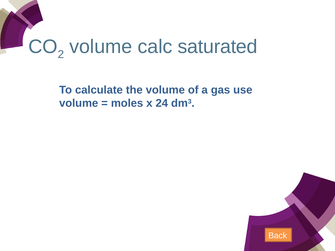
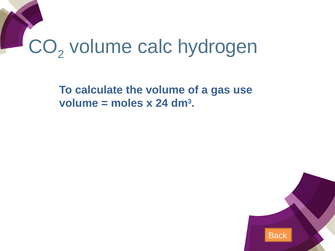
calc saturated: saturated -> hydrogen (218, 47)
